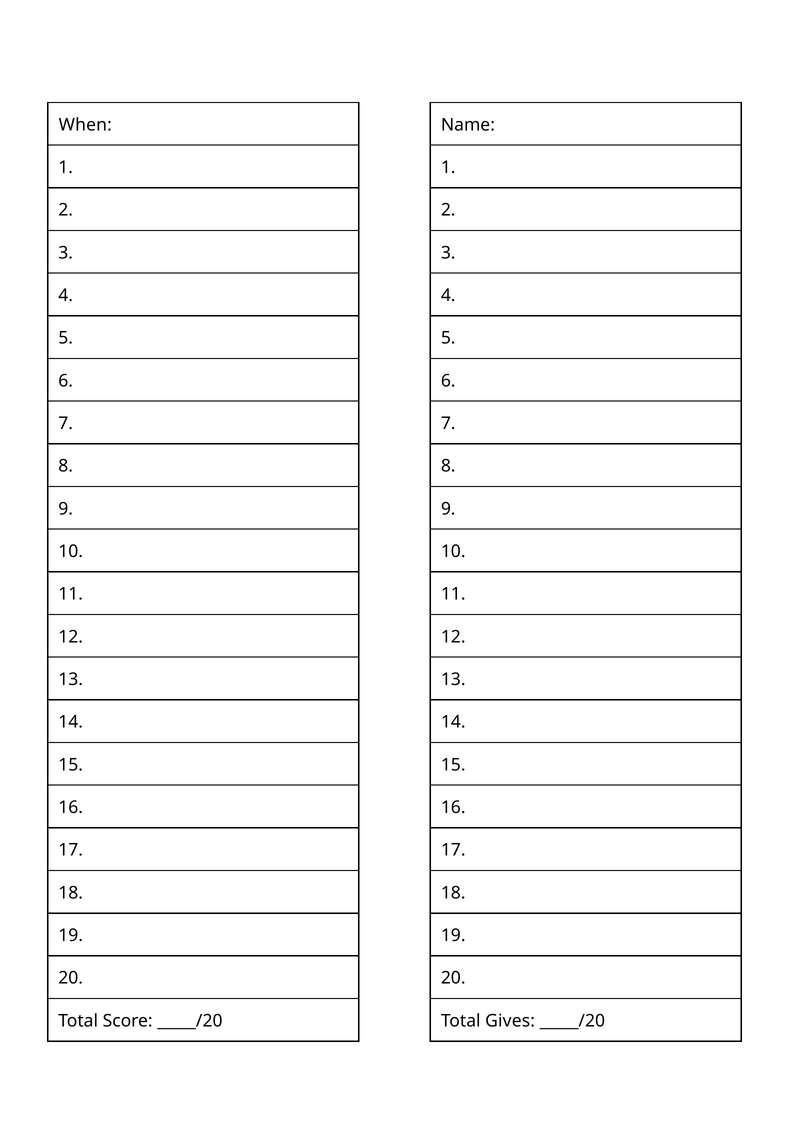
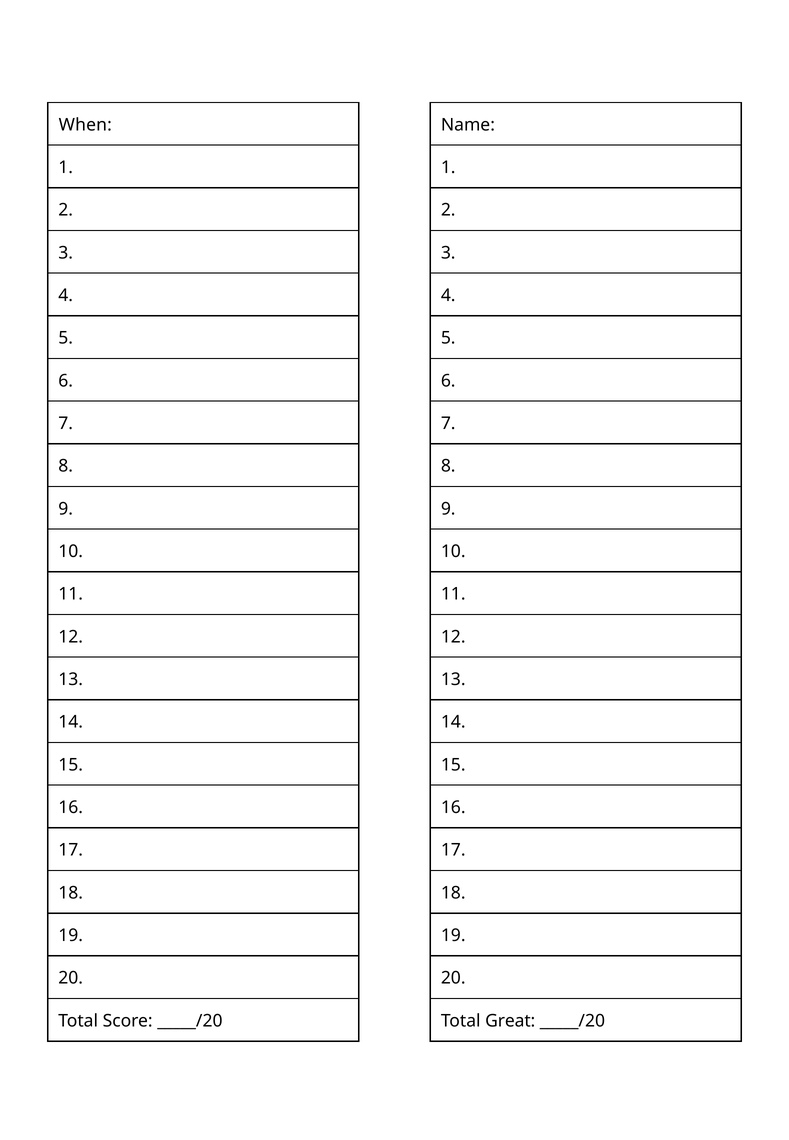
Gives: Gives -> Great (510, 1021)
